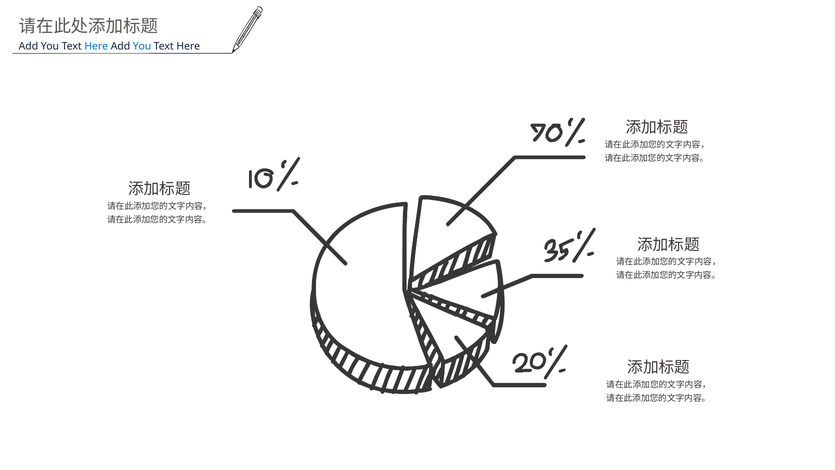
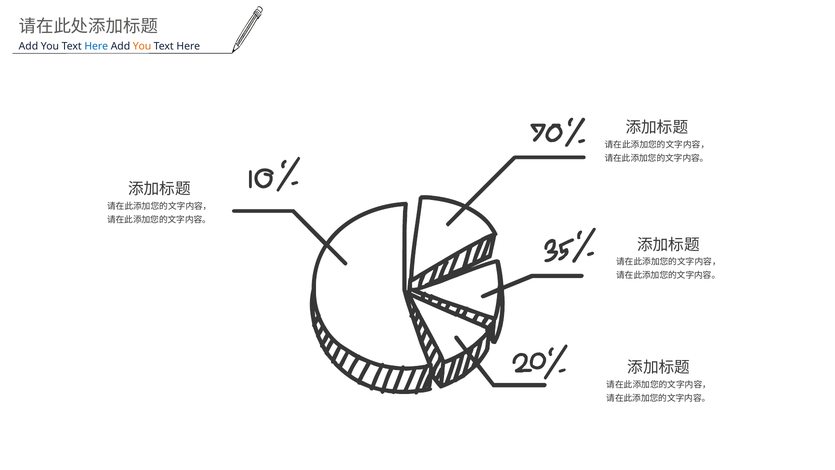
You colour: blue -> orange (142, 46)
